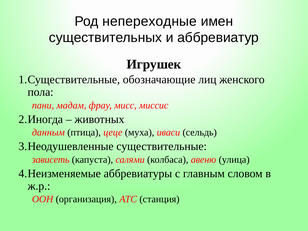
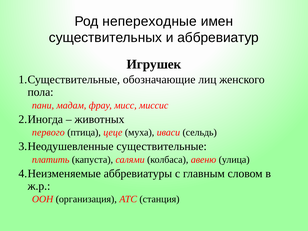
данным: данным -> первого (48, 132)
зависеть: зависеть -> платить (51, 160)
